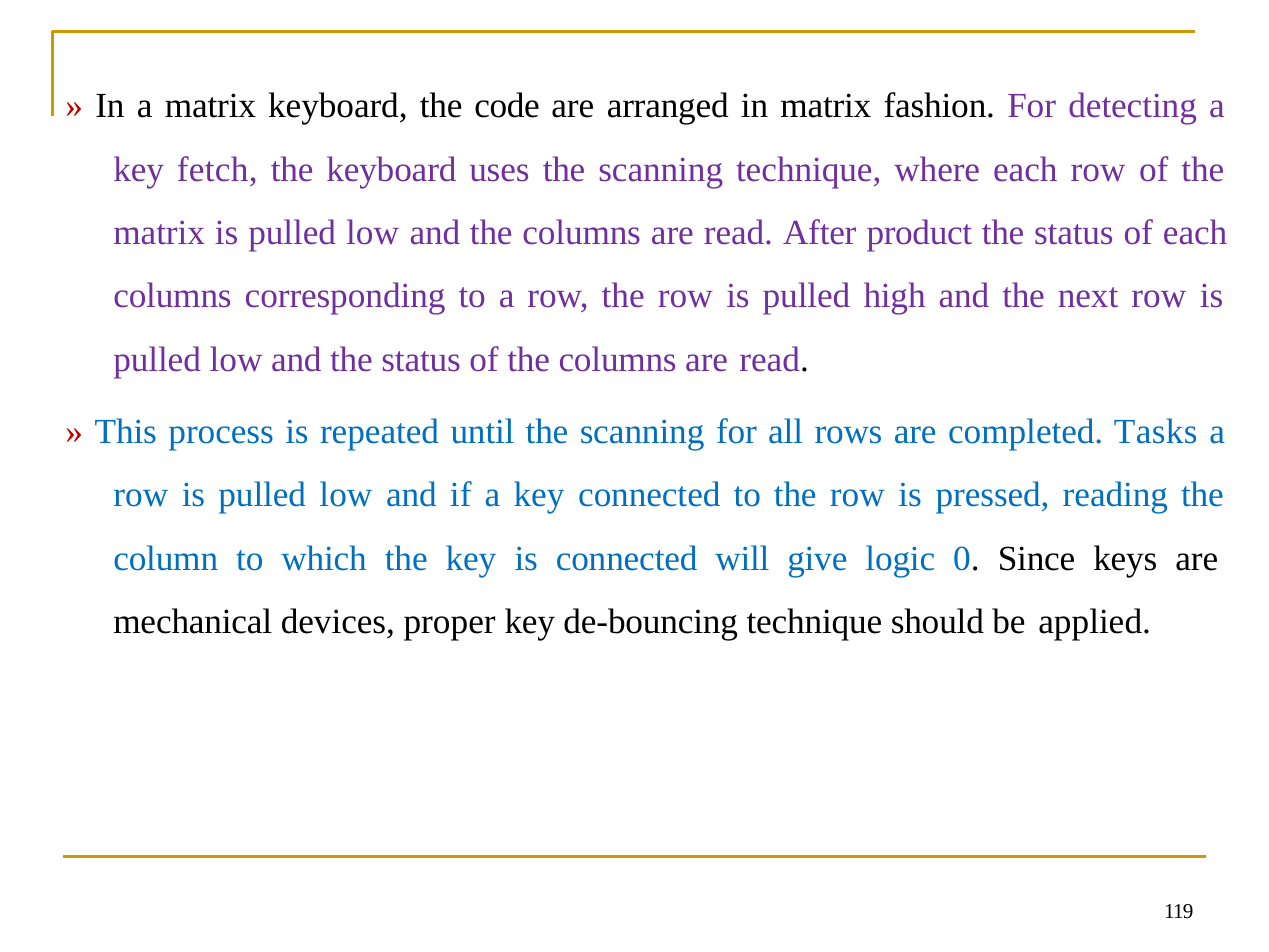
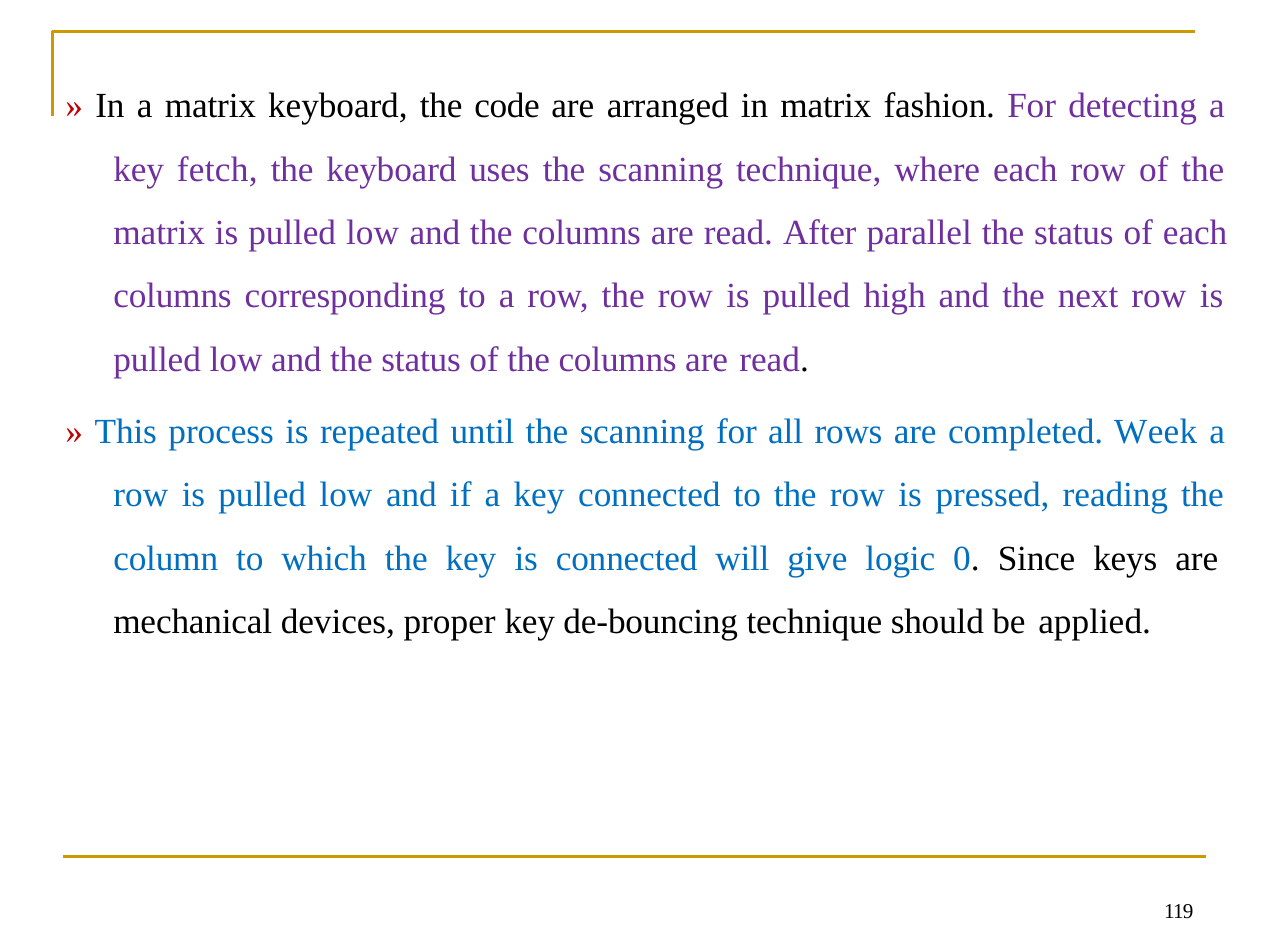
product: product -> parallel (919, 233)
Tasks: Tasks -> Week (1156, 432)
